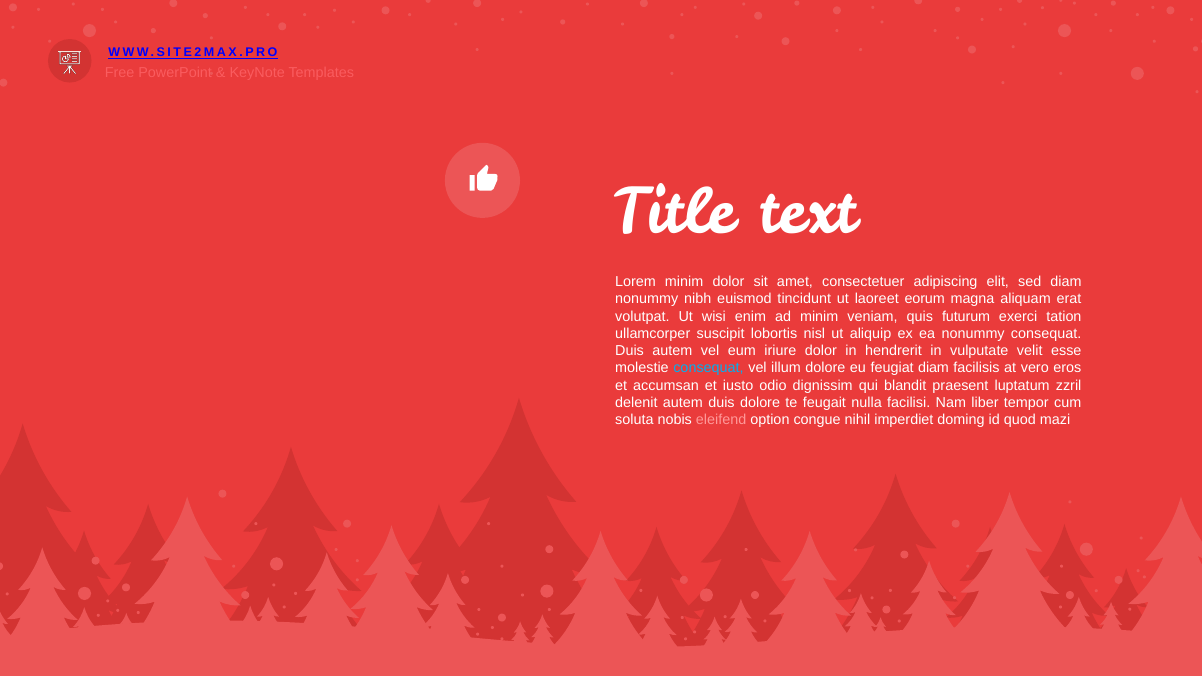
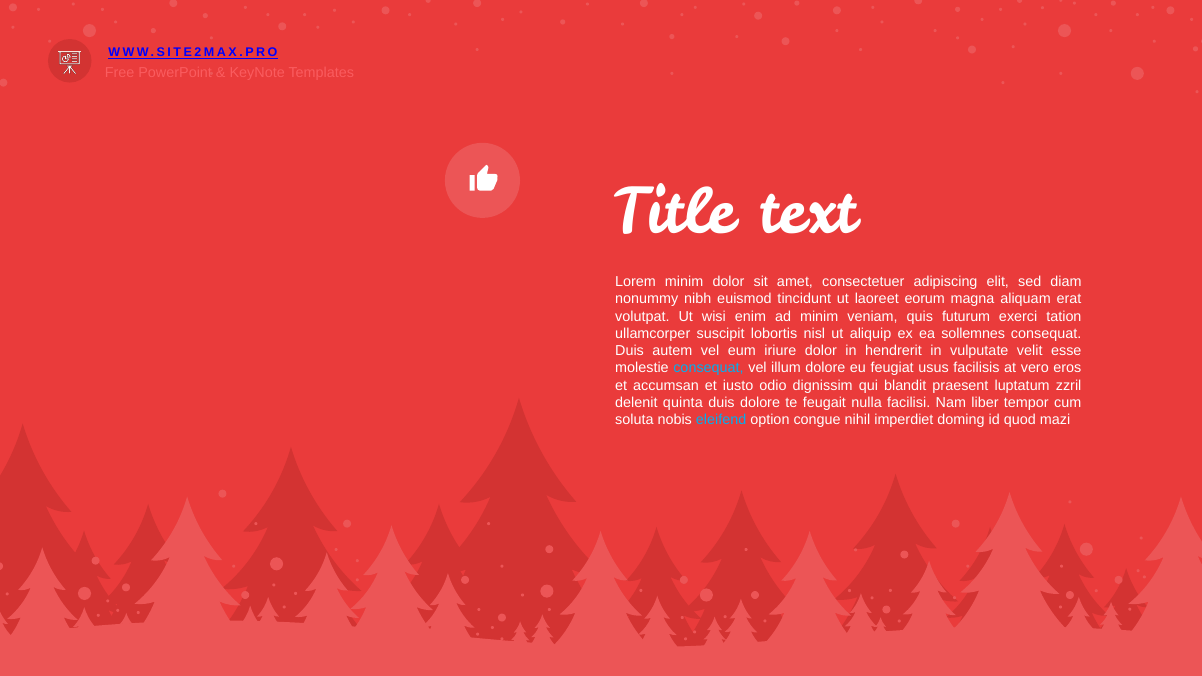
ea nonummy: nonummy -> sollemnes (973, 334)
feugiat diam: diam -> usus (934, 368)
delenit autem: autem -> quinta (683, 403)
eleifend colour: pink -> light blue (721, 420)
